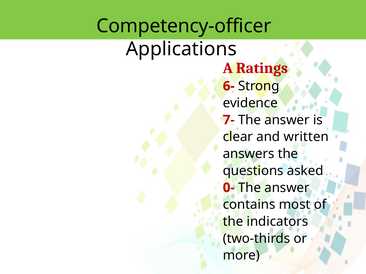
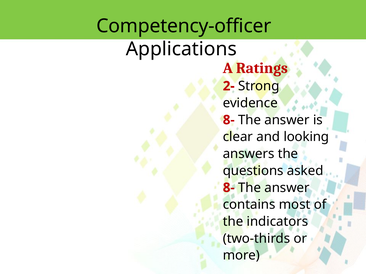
6-: 6- -> 2- (229, 86)
7-: 7- -> 8- (229, 120)
written: written -> looking (306, 137)
0-: 0- -> 8- (229, 188)
